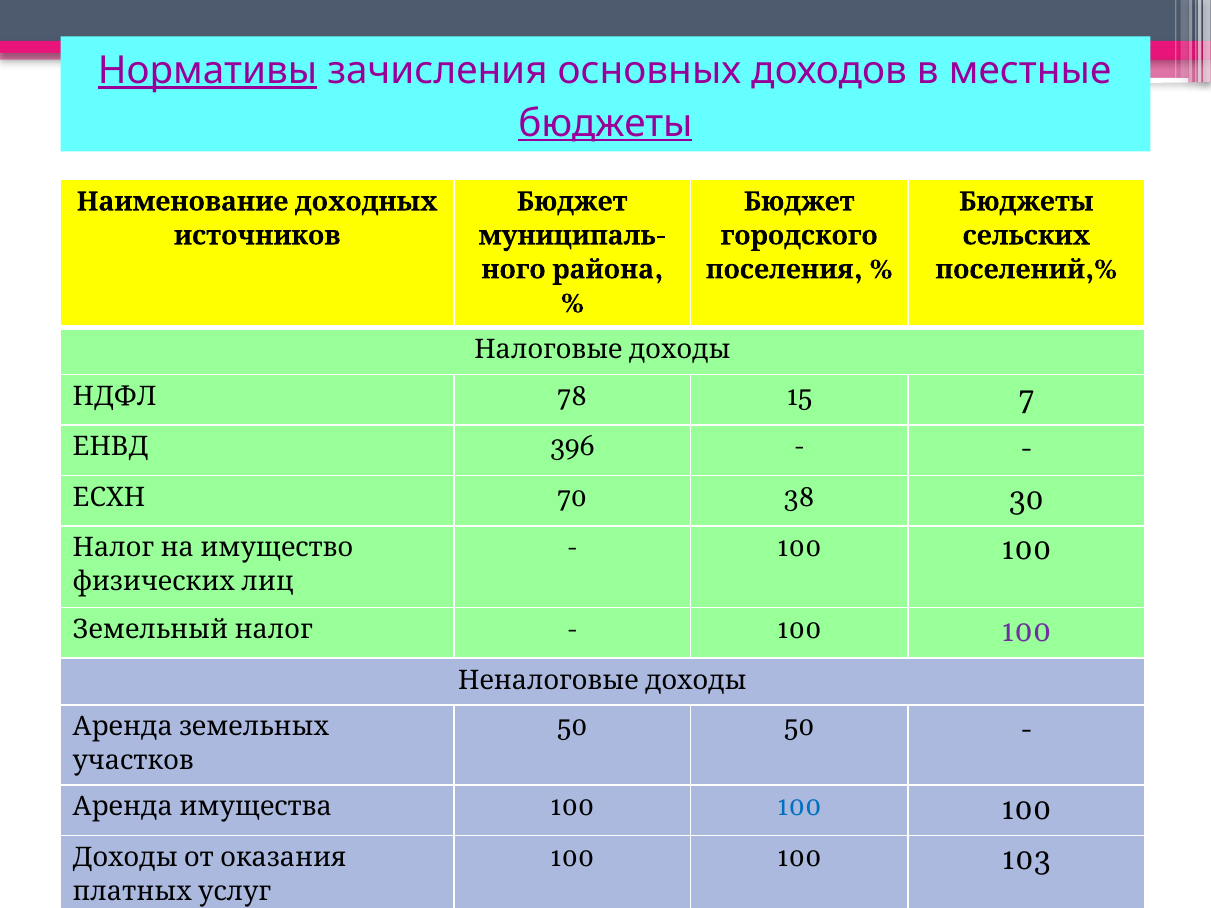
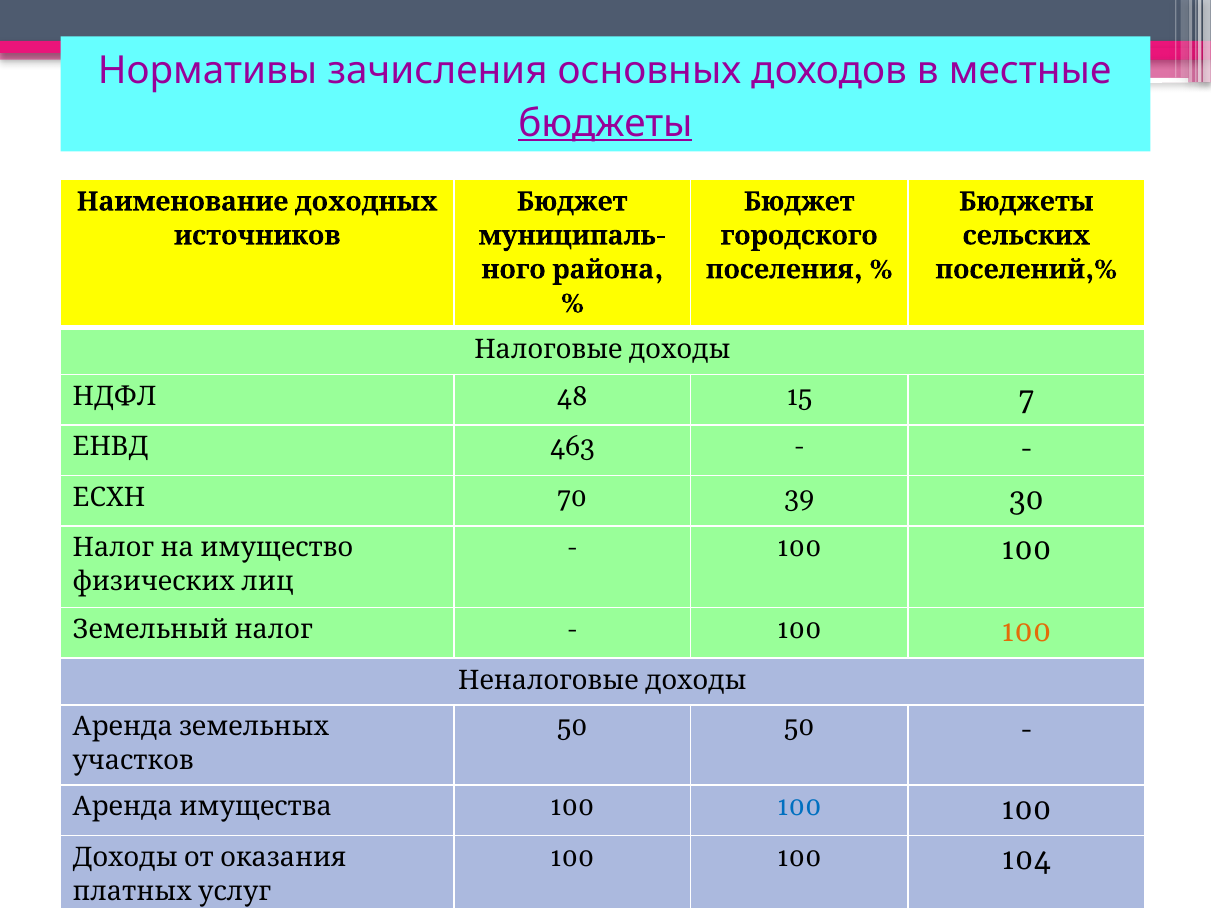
Нормативы underline: present -> none (208, 71)
78: 78 -> 48 (572, 397)
396: 396 -> 463 (572, 447)
38: 38 -> 39 (799, 498)
100 colour: purple -> orange (1026, 632)
103: 103 -> 104 (1026, 860)
